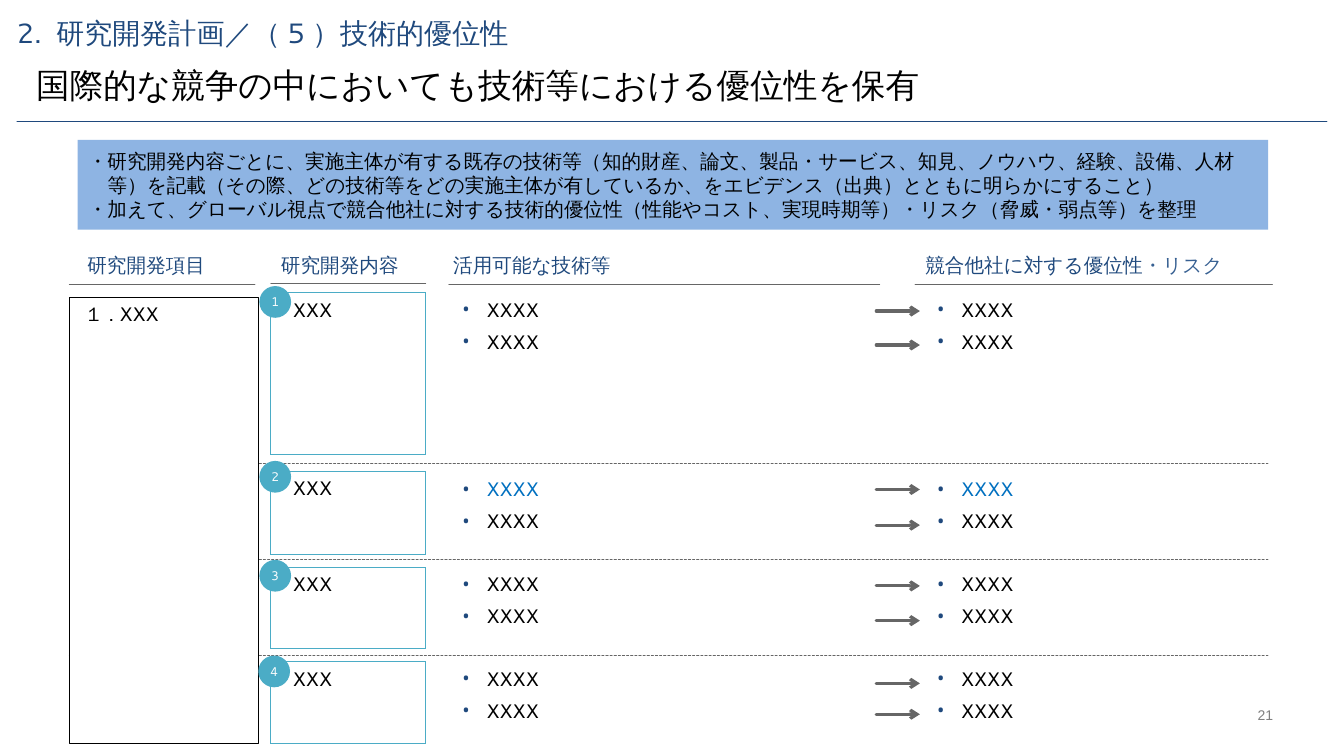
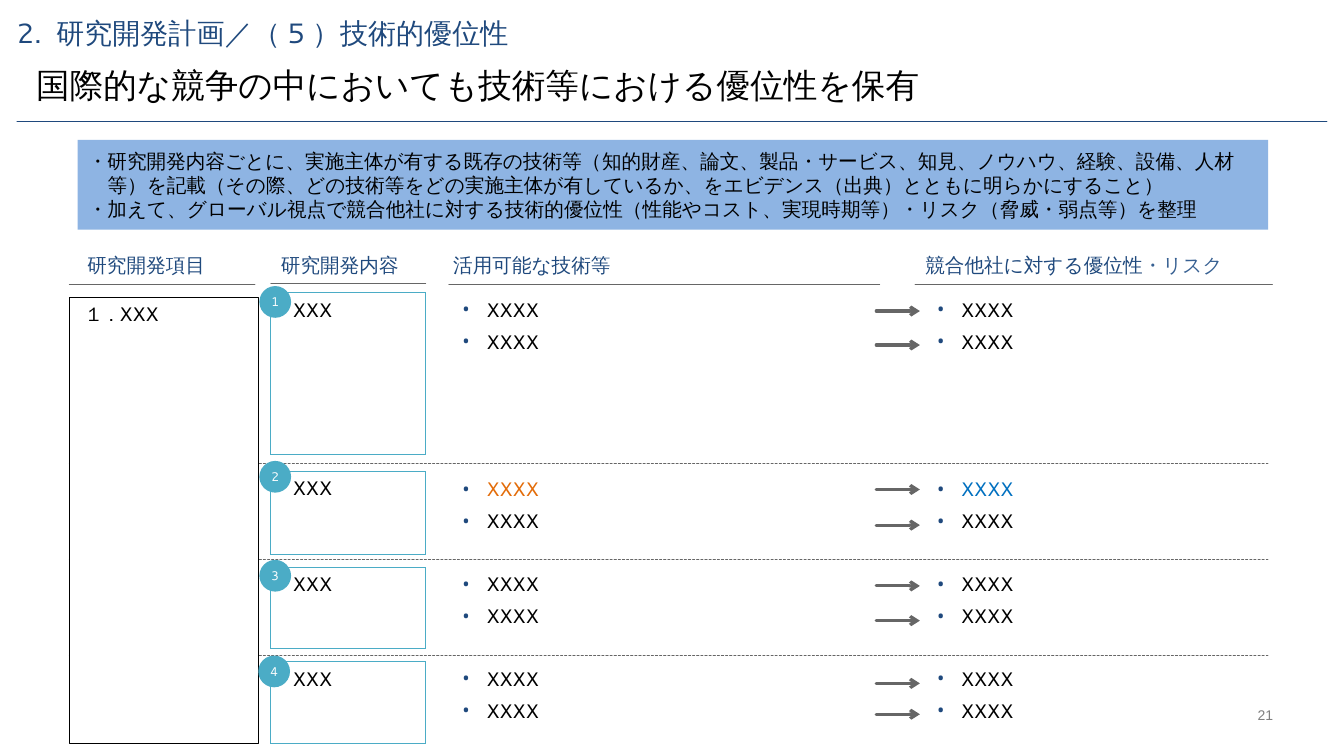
XXXX colour: blue -> orange (512, 490)
